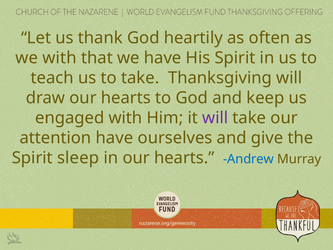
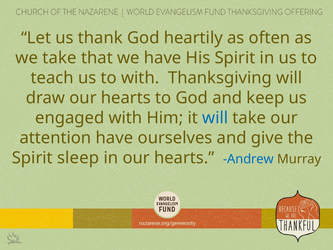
we with: with -> take (59, 58)
to take: take -> with (140, 78)
will colour: purple -> blue (215, 118)
